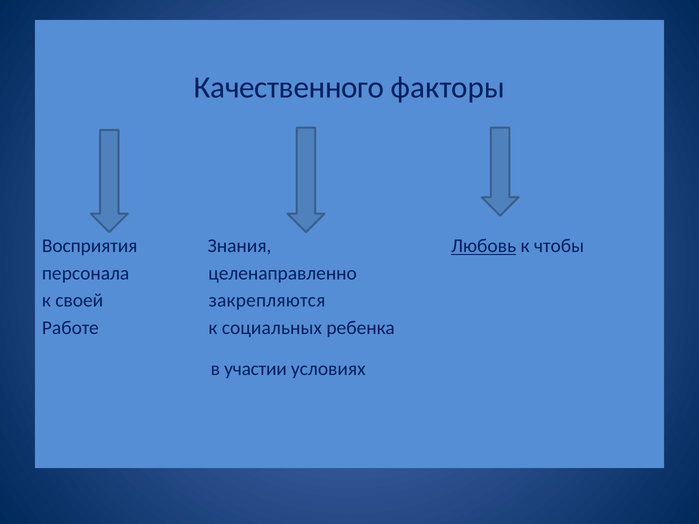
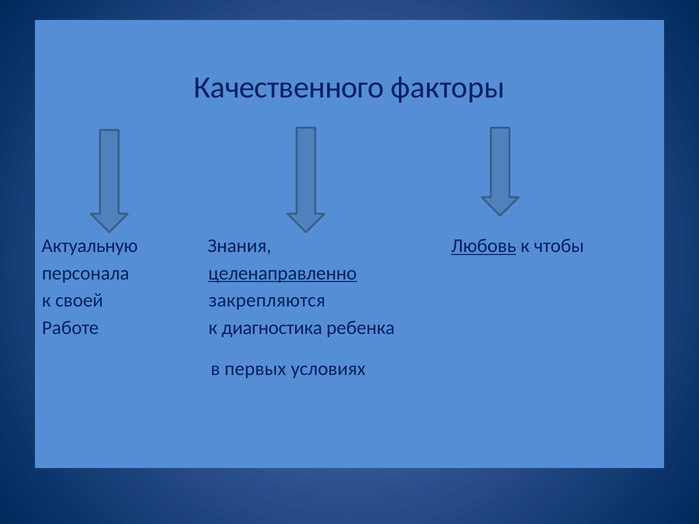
Восприятия: Восприятия -> Актуальную (90, 246)
целенаправленно underline: none -> present (283, 273)
социальных: социальных -> диагностика (272, 328)
участии: участии -> первых (255, 369)
